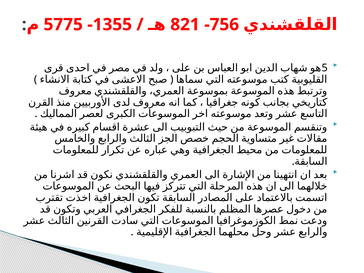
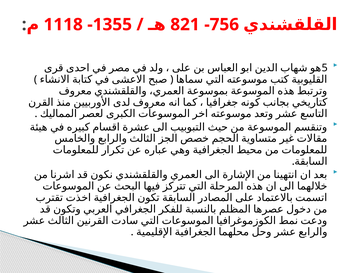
5775: 5775 -> 1118 (63, 25)
